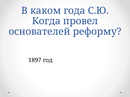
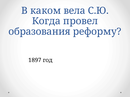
года: года -> вела (74, 11)
основателей: основателей -> образования (39, 32)
